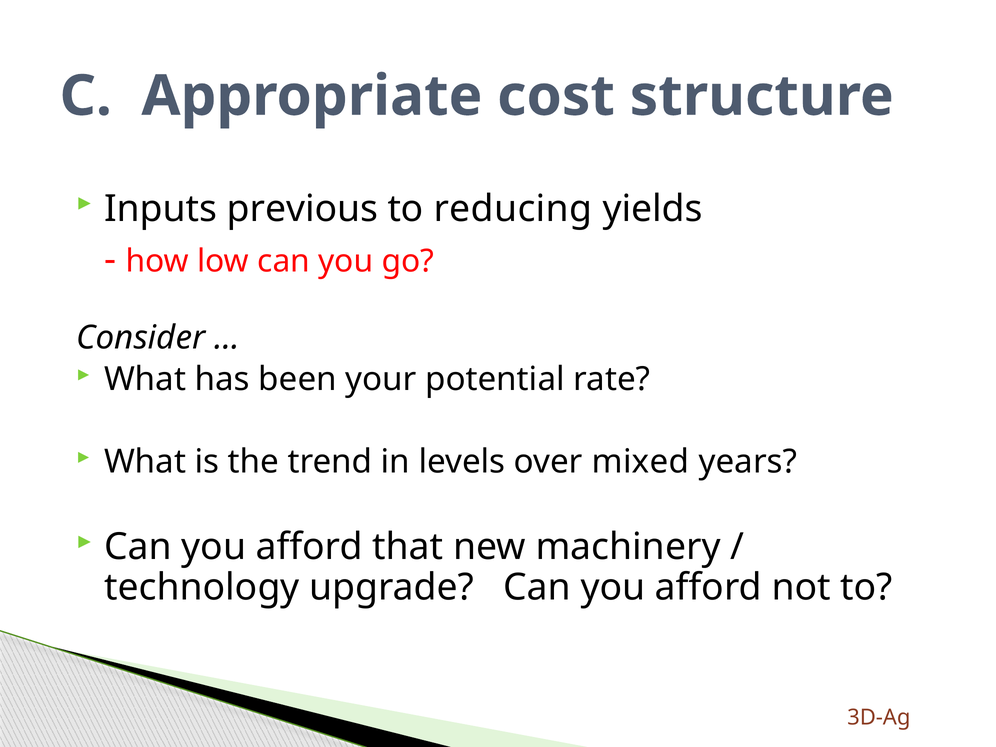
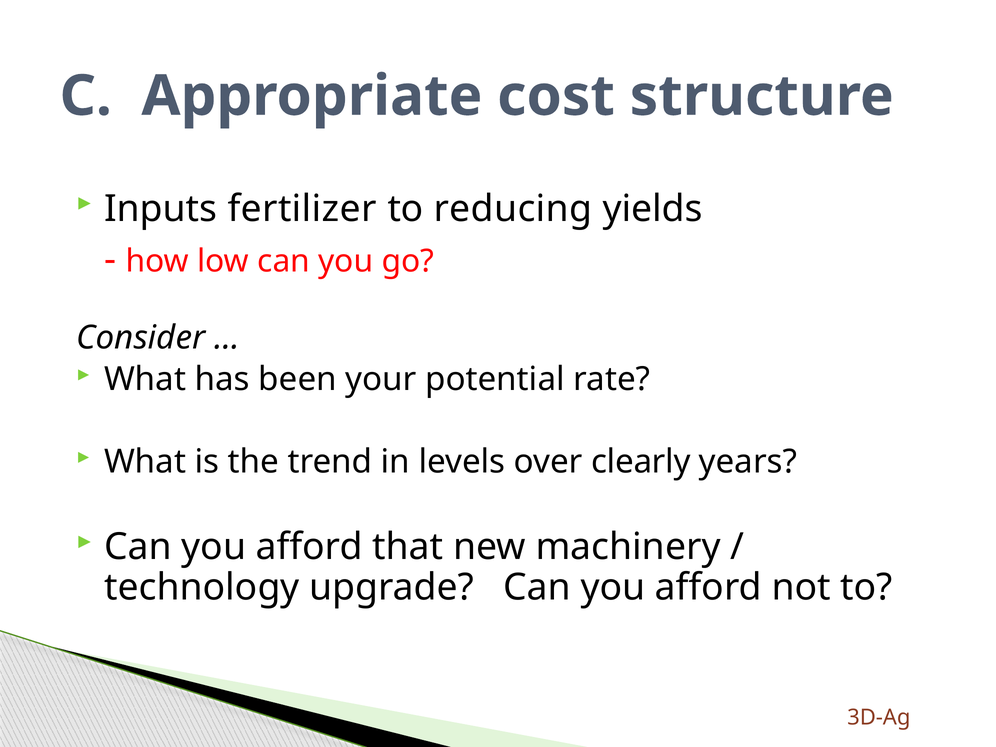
previous: previous -> fertilizer (302, 209)
mixed: mixed -> clearly (641, 462)
